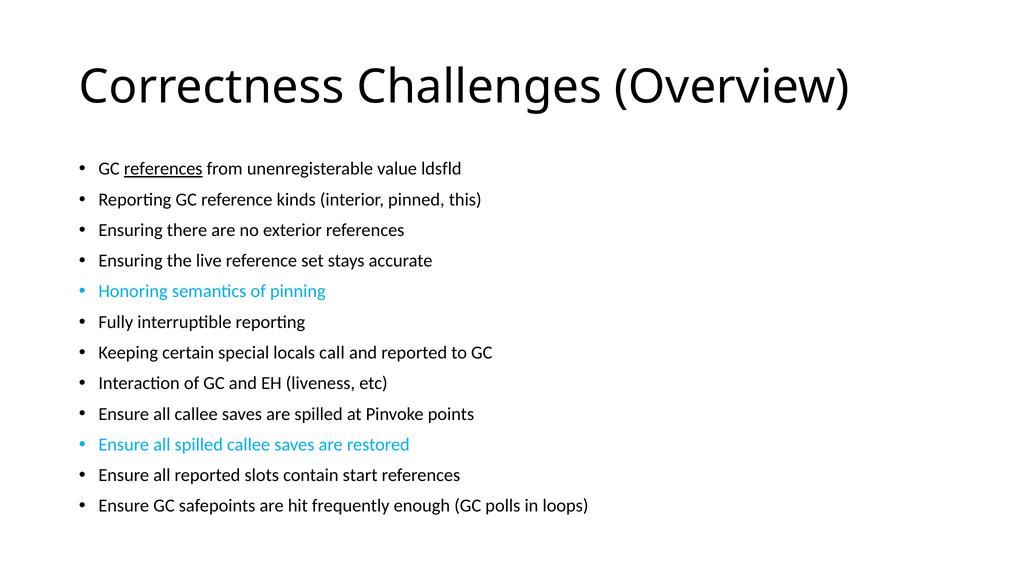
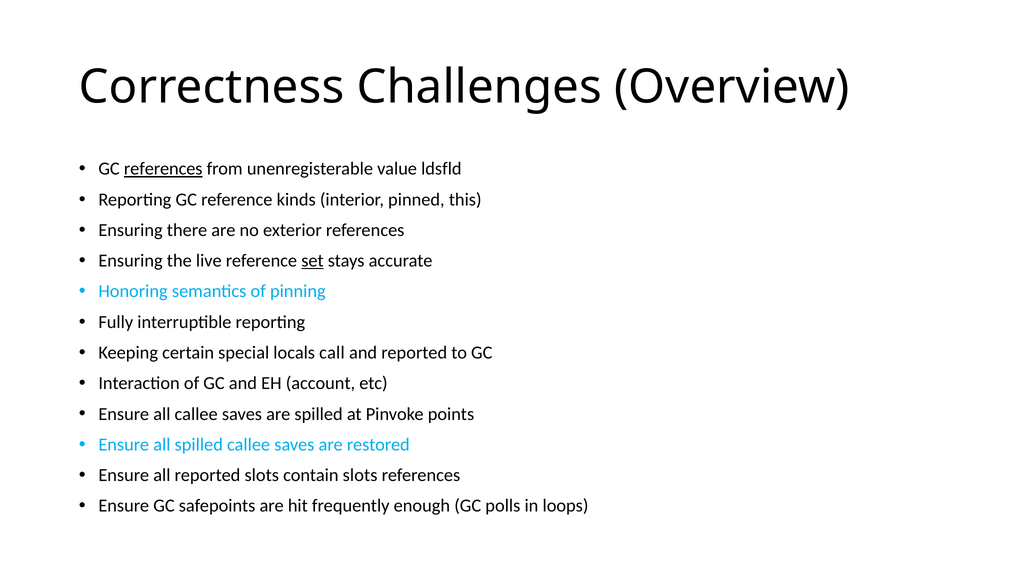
set underline: none -> present (312, 261)
liveness: liveness -> account (320, 383)
contain start: start -> slots (360, 475)
